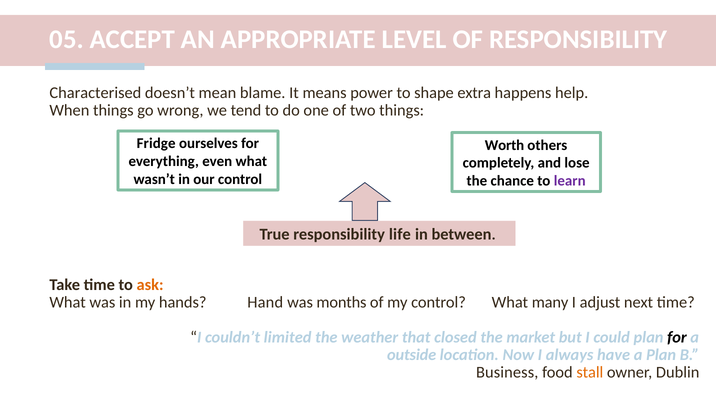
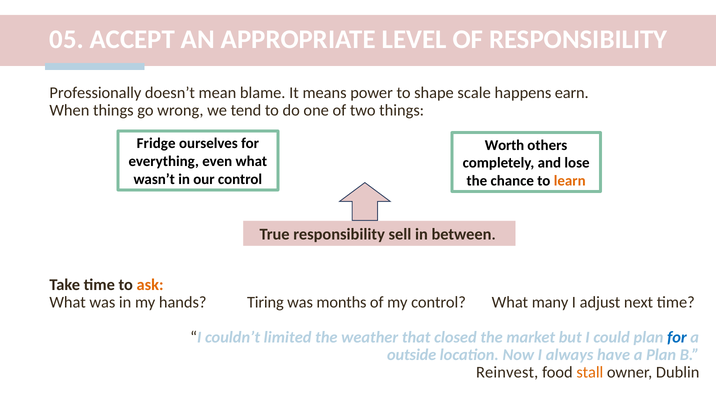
Characterised: Characterised -> Professionally (95, 93)
extra: extra -> scale (474, 93)
help: help -> earn (572, 93)
learn colour: purple -> orange (570, 181)
life: life -> sell (400, 234)
Hand: Hand -> Tiring (265, 302)
for colour: black -> blue (677, 337)
Business: Business -> Reinvest (507, 372)
